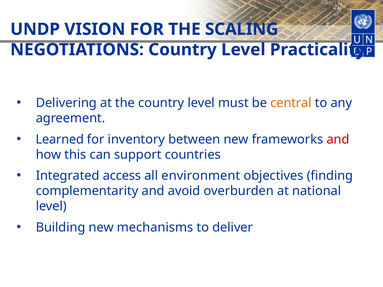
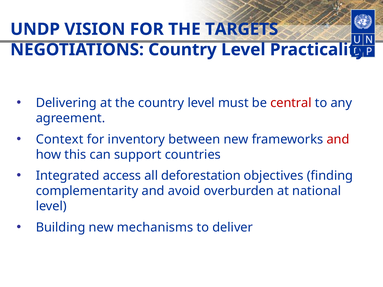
SCALING: SCALING -> TARGETS (242, 29)
central colour: orange -> red (291, 103)
Learned: Learned -> Context (60, 139)
environment: environment -> deforestation (201, 176)
